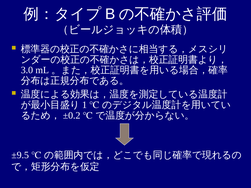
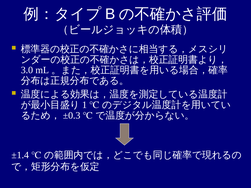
±0.2: ±0.2 -> ±0.3 (72, 116)
±9.5: ±9.5 -> ±1.4 (20, 155)
